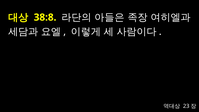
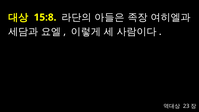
38:8: 38:8 -> 15:8 (45, 17)
